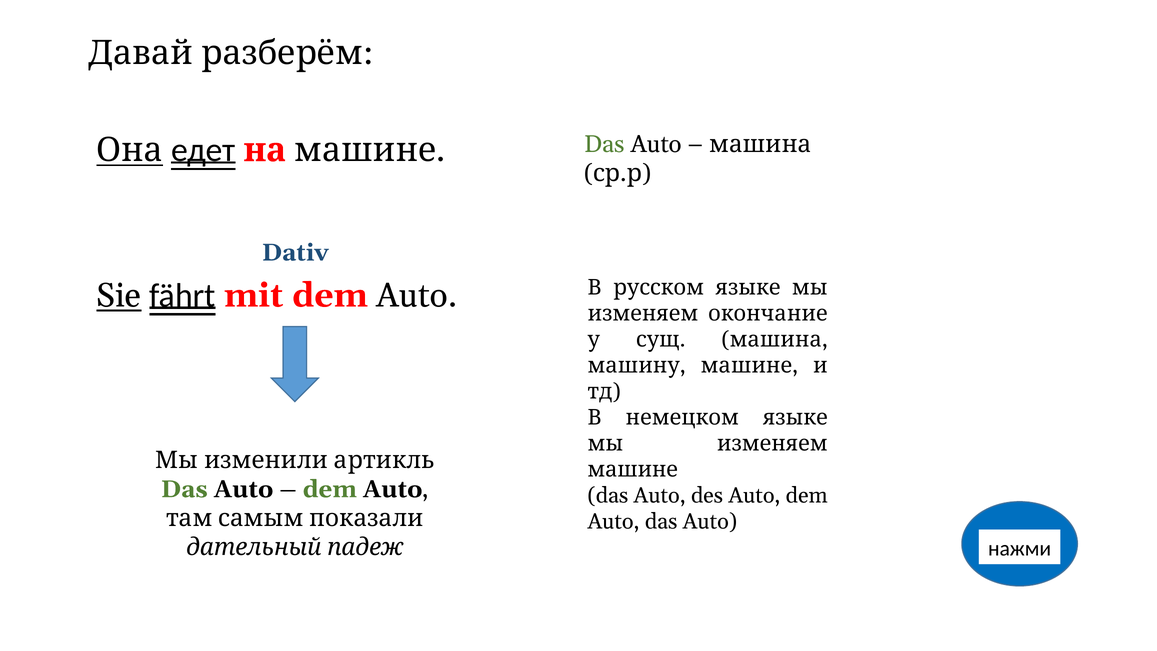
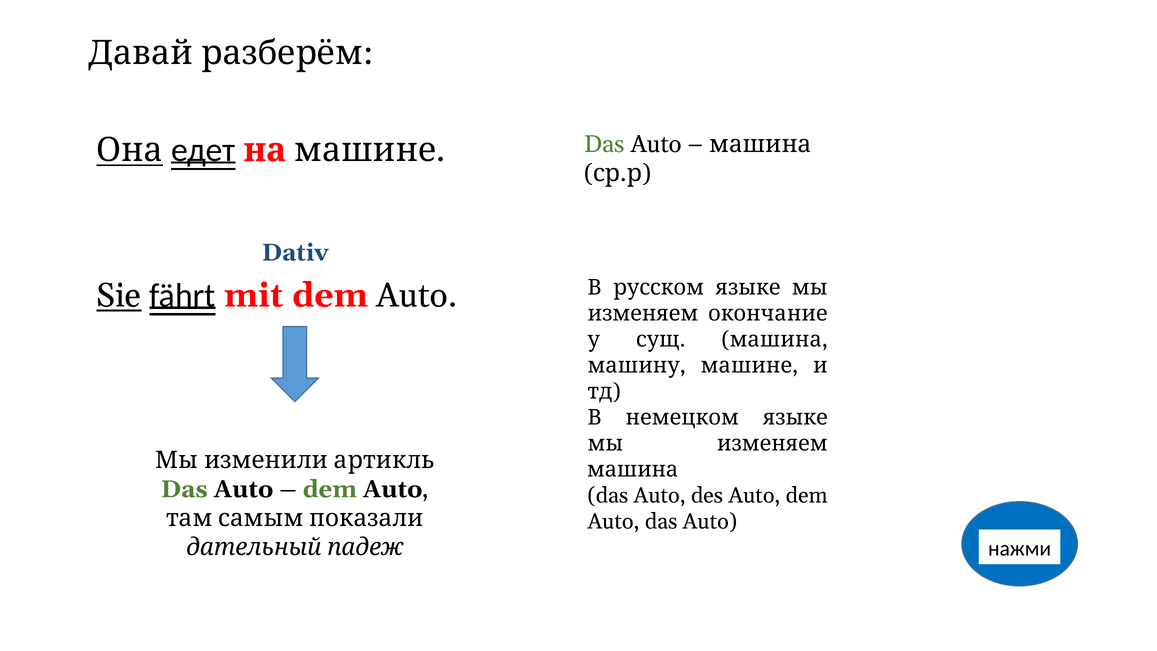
машине: машине -> машина (633, 470)
